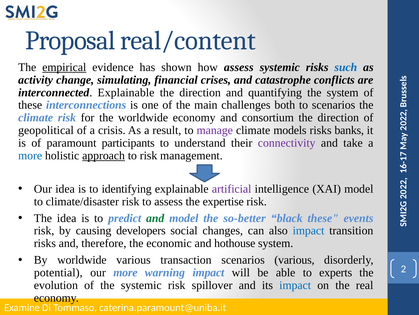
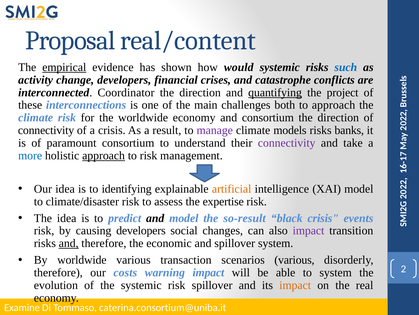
how assess: assess -> would (239, 67)
change simulating: simulating -> developers (124, 80)
interconnected Explainable: Explainable -> Coordinator (126, 92)
quantifying underline: none -> present (275, 92)
the system: system -> project (343, 92)
to scenarios: scenarios -> approach (334, 105)
geopolitical: geopolitical -> connectivity (46, 130)
paramount participants: participants -> consortium (128, 143)
artificial colour: purple -> orange (232, 188)
and colour: green -> black (155, 218)
so-better: so-better -> so-result (245, 218)
black these: these -> crisis (323, 218)
impact colour: blue -> purple (309, 230)
and underline: none -> present (69, 243)
and hothouse: hothouse -> spillover (235, 243)
potential: potential -> therefore (58, 272)
our more: more -> costs (125, 272)
to experts: experts -> system (336, 272)
impact colour: blue -> orange (295, 285)
caterina.paramount@uniba.it: caterina.paramount@uniba.it -> caterina.consortium@uniba.it (163, 307)
